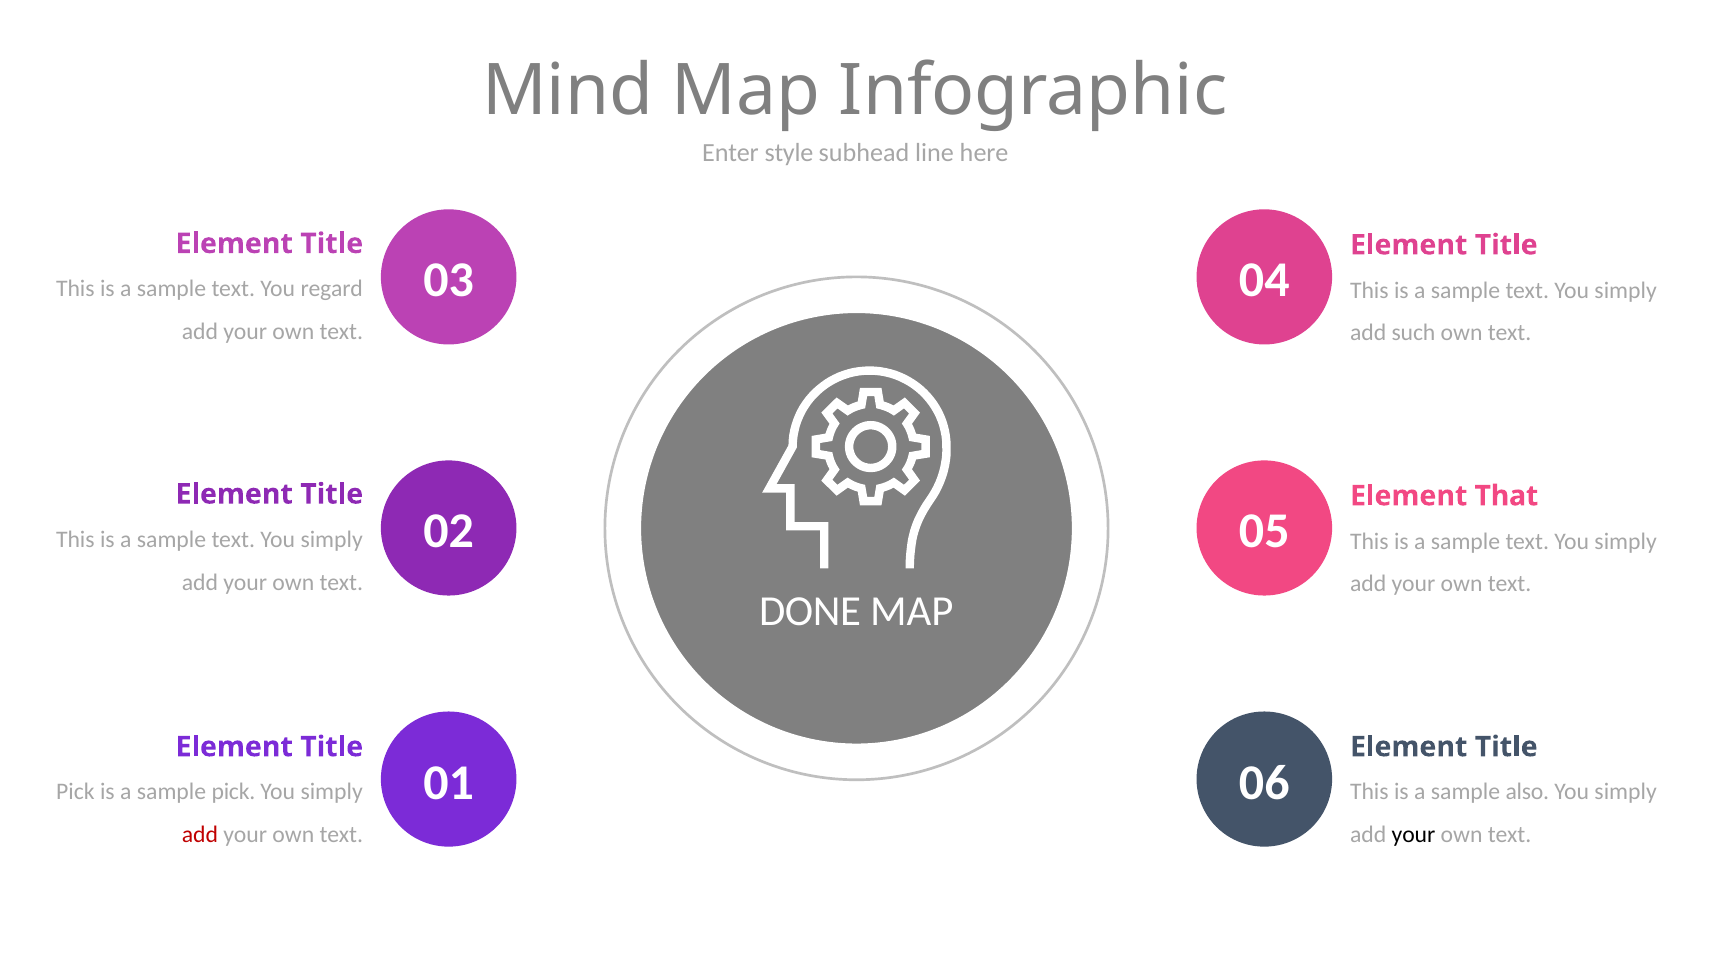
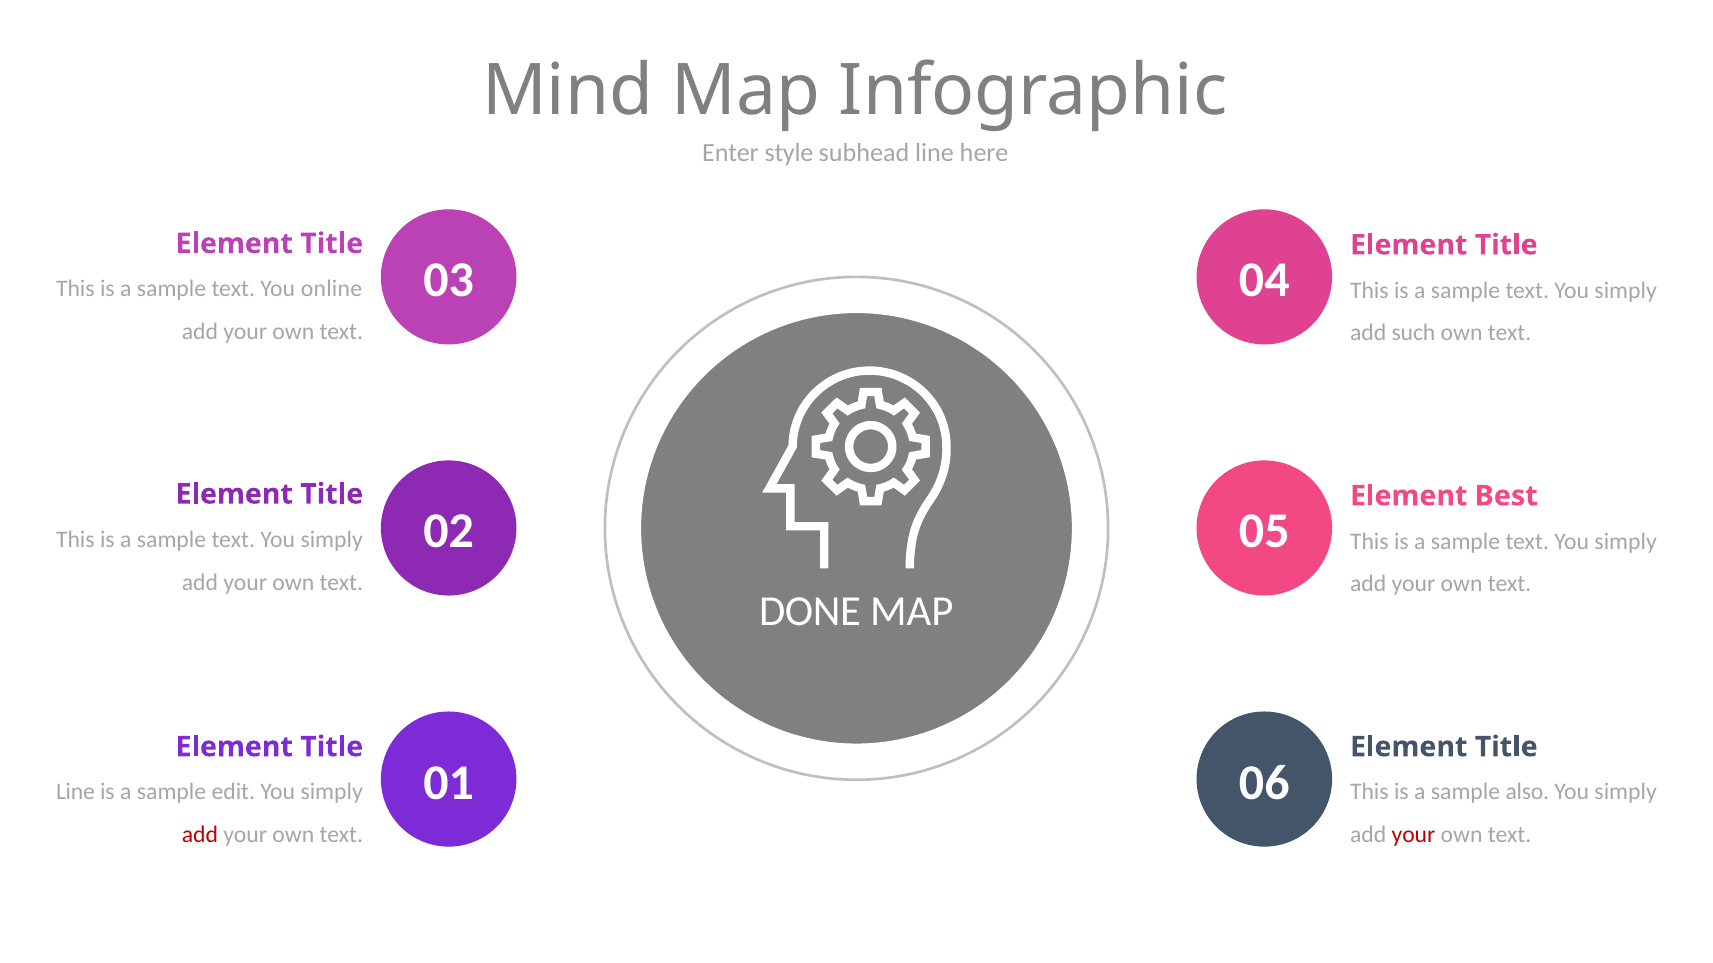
regard: regard -> online (332, 289)
That: That -> Best (1506, 496)
Pick: Pick -> Line (75, 793)
sample pick: pick -> edit (233, 793)
your colour: black -> red (1413, 835)
